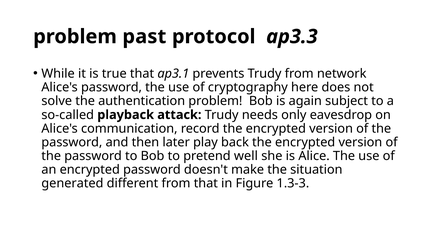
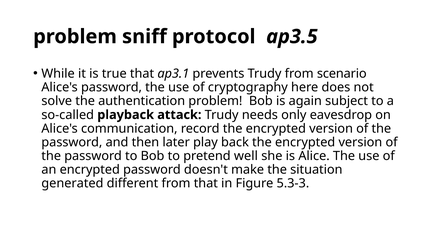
past: past -> sniff (144, 37)
ap3.3: ap3.3 -> ap3.5 (292, 37)
network: network -> scenario (342, 74)
1.3-3: 1.3-3 -> 5.3-3 (293, 184)
